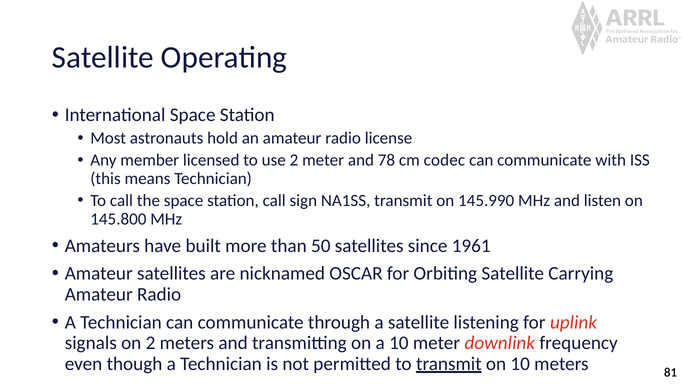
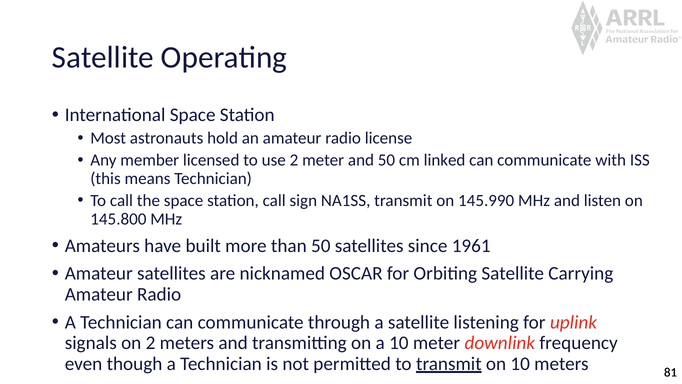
and 78: 78 -> 50 (386, 160)
codec: codec -> linked (445, 160)
